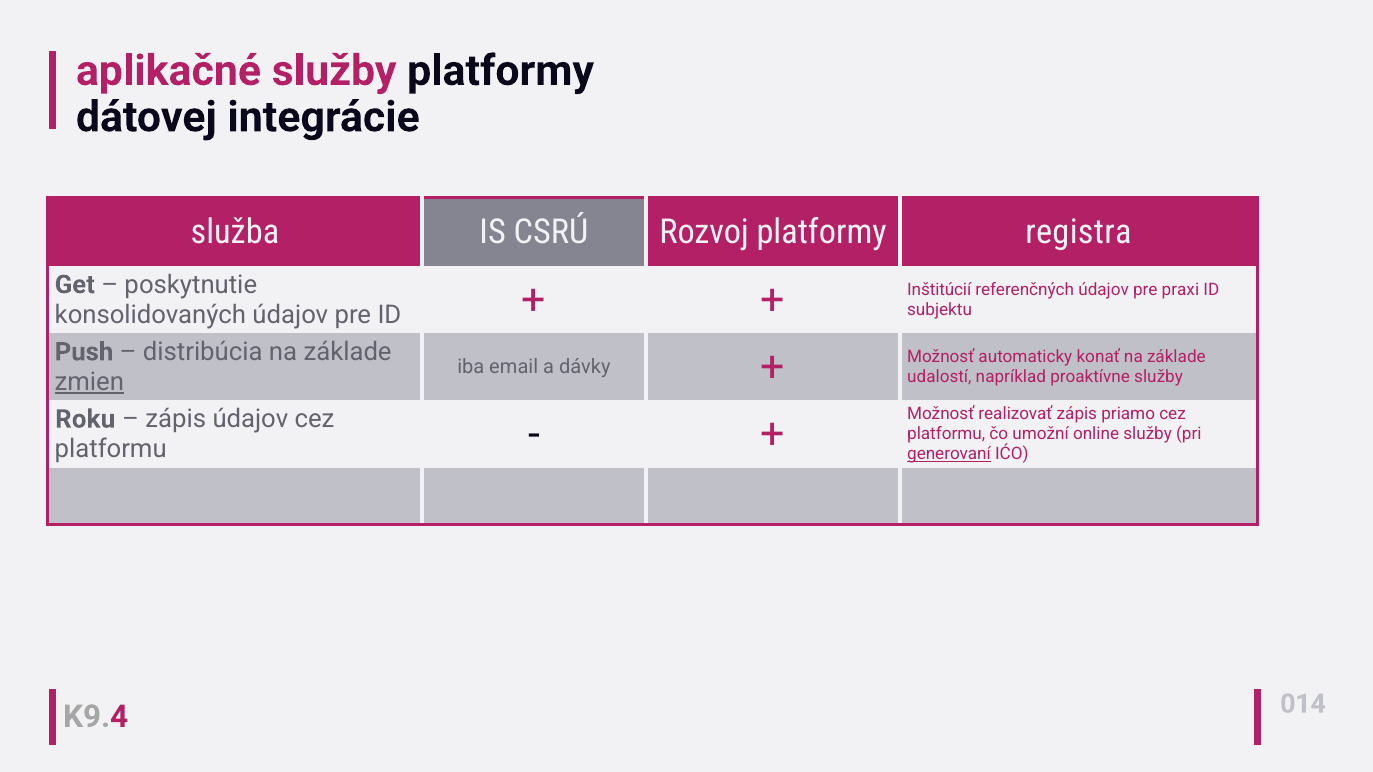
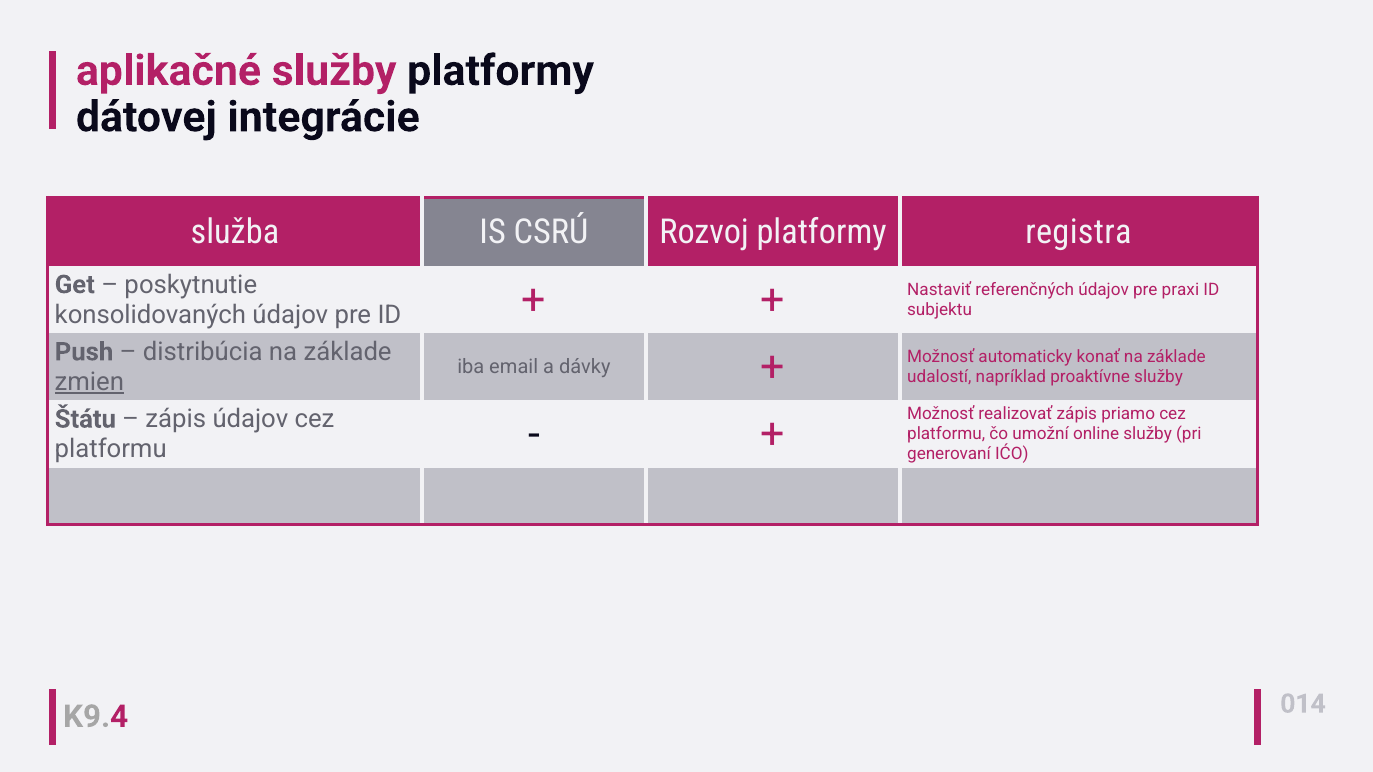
Inštitúcií: Inštitúcií -> Nastaviť (939, 290)
Roku: Roku -> Štátu (85, 419)
generovaní underline: present -> none (949, 454)
